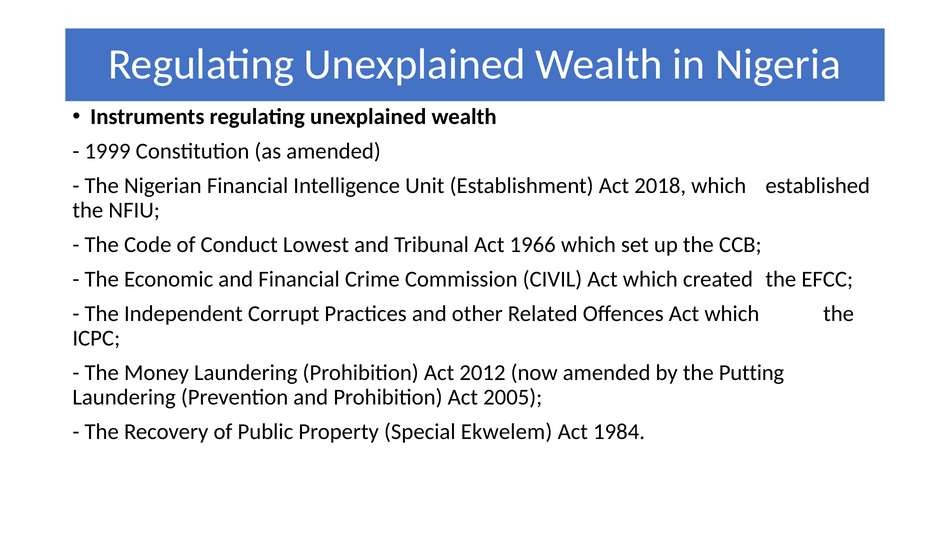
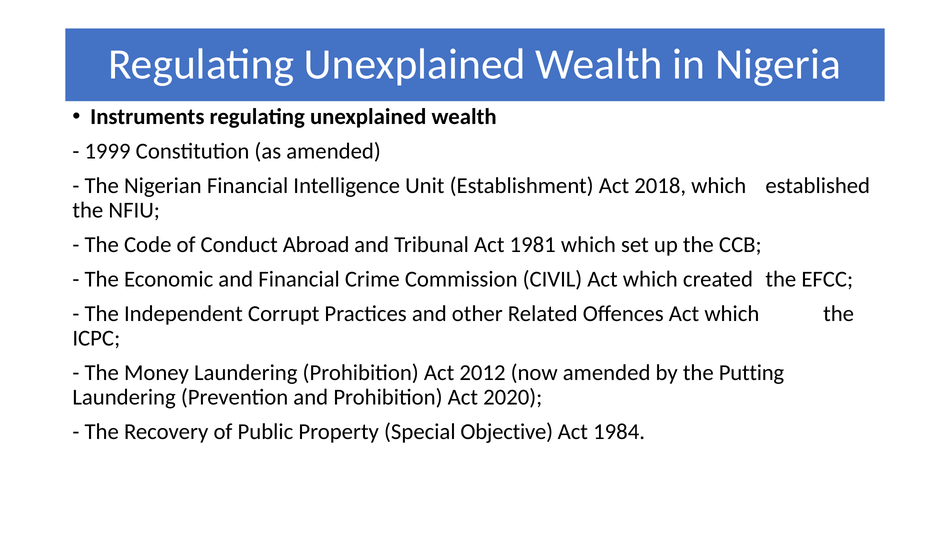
Lowest: Lowest -> Abroad (316, 245)
1966: 1966 -> 1981 (533, 245)
2005: 2005 -> 2020 (513, 398)
Ekwelem: Ekwelem -> Objective (507, 432)
